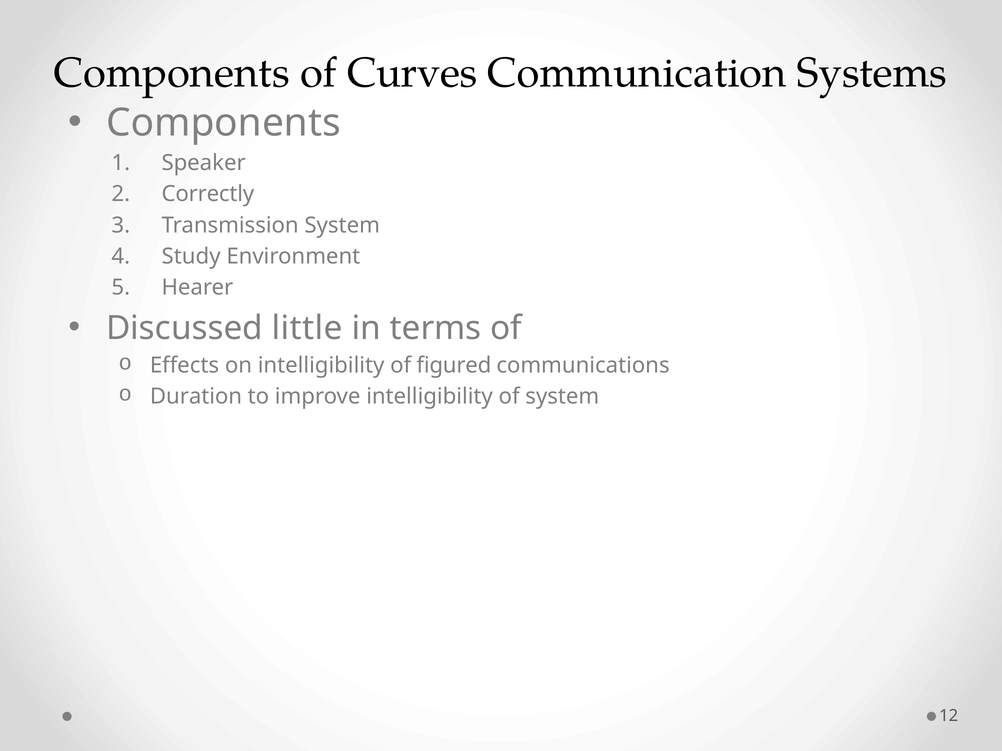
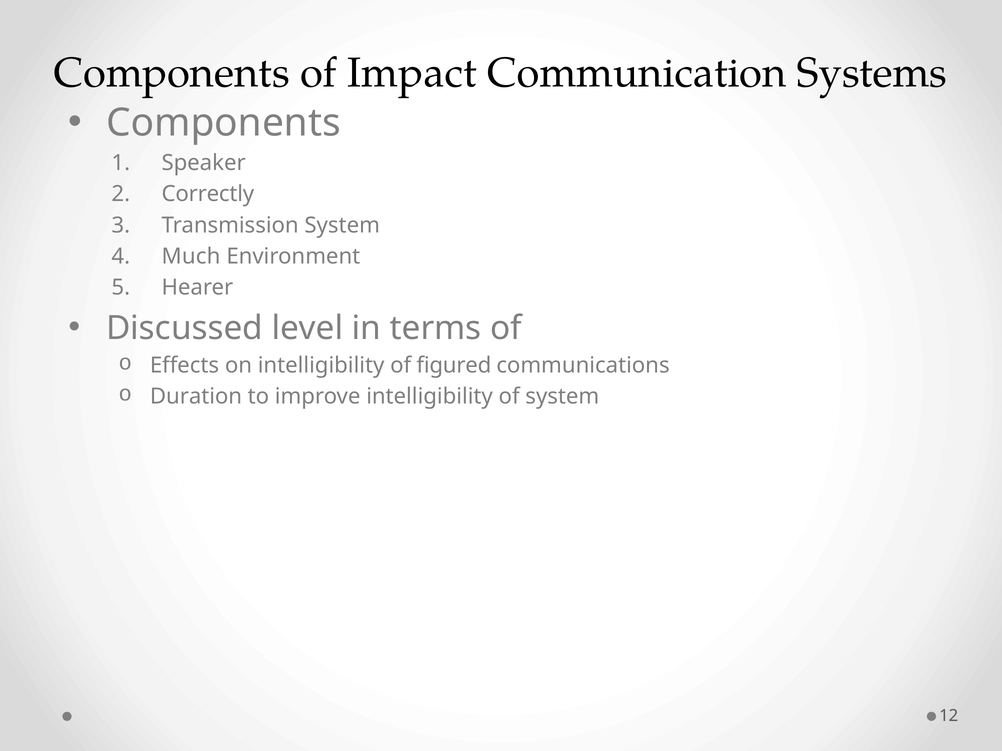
Curves: Curves -> Impact (412, 73)
Study: Study -> Much (191, 256)
little: little -> level (307, 329)
